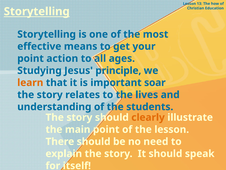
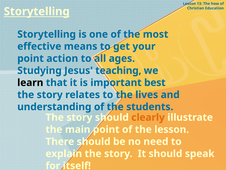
principle: principle -> teaching (118, 70)
learn colour: orange -> black (30, 82)
soar: soar -> best (155, 82)
